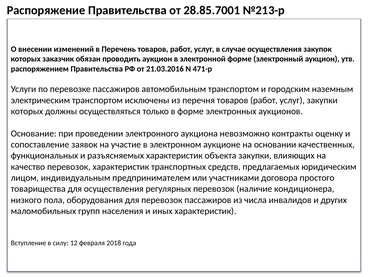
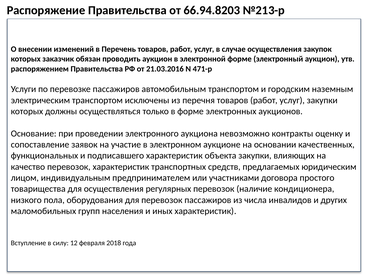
28.85.7001: 28.85.7001 -> 66.94.8203 (212, 10)
разъясняемых: разъясняемых -> подписавшего (116, 156)
